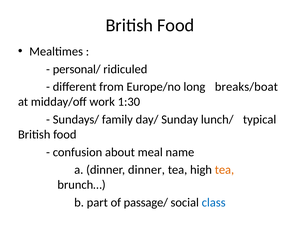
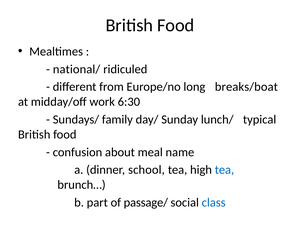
personal/: personal/ -> national/ (77, 69)
1:30: 1:30 -> 6:30 (129, 102)
dinner dinner: dinner -> school (146, 170)
tea colour: orange -> blue (224, 170)
